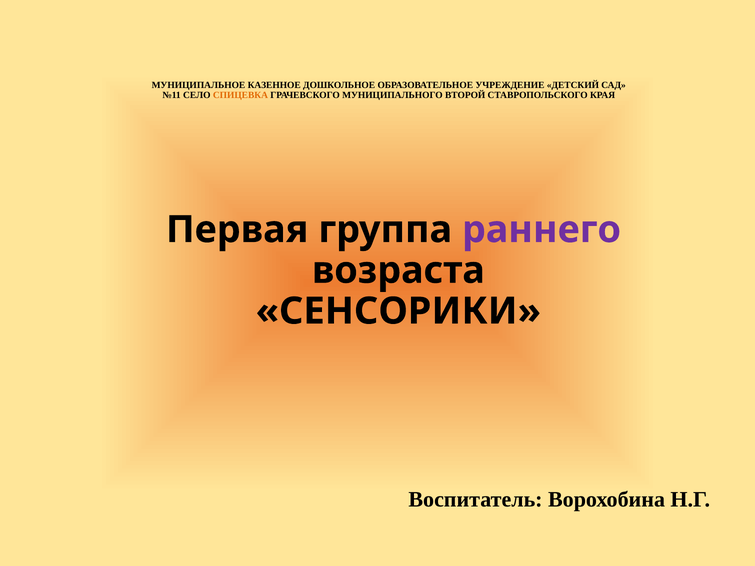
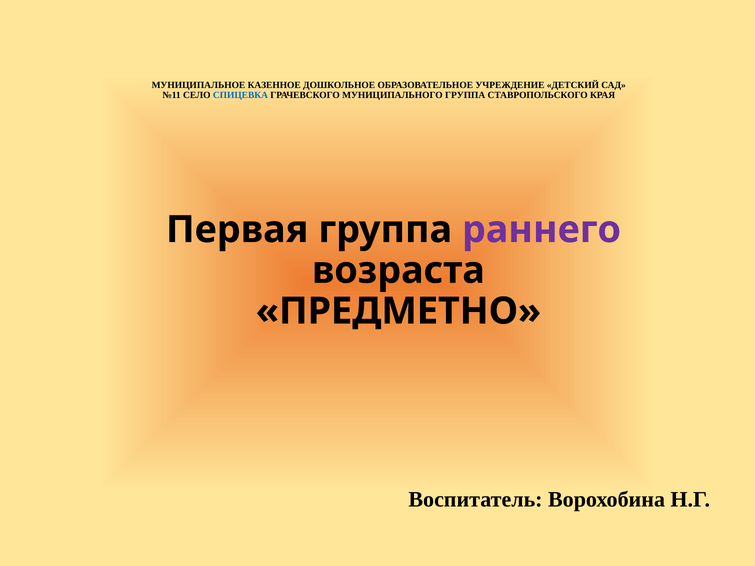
СПИЦЕВКА colour: orange -> blue (240, 95)
МУНИЦИПАЛЬНОГО ВТОРОЙ: ВТОРОЙ -> ГРУППА (465, 95)
СЕНСОРИКИ: СЕНСОРИКИ -> ПРЕДМЕТНО (398, 311)
